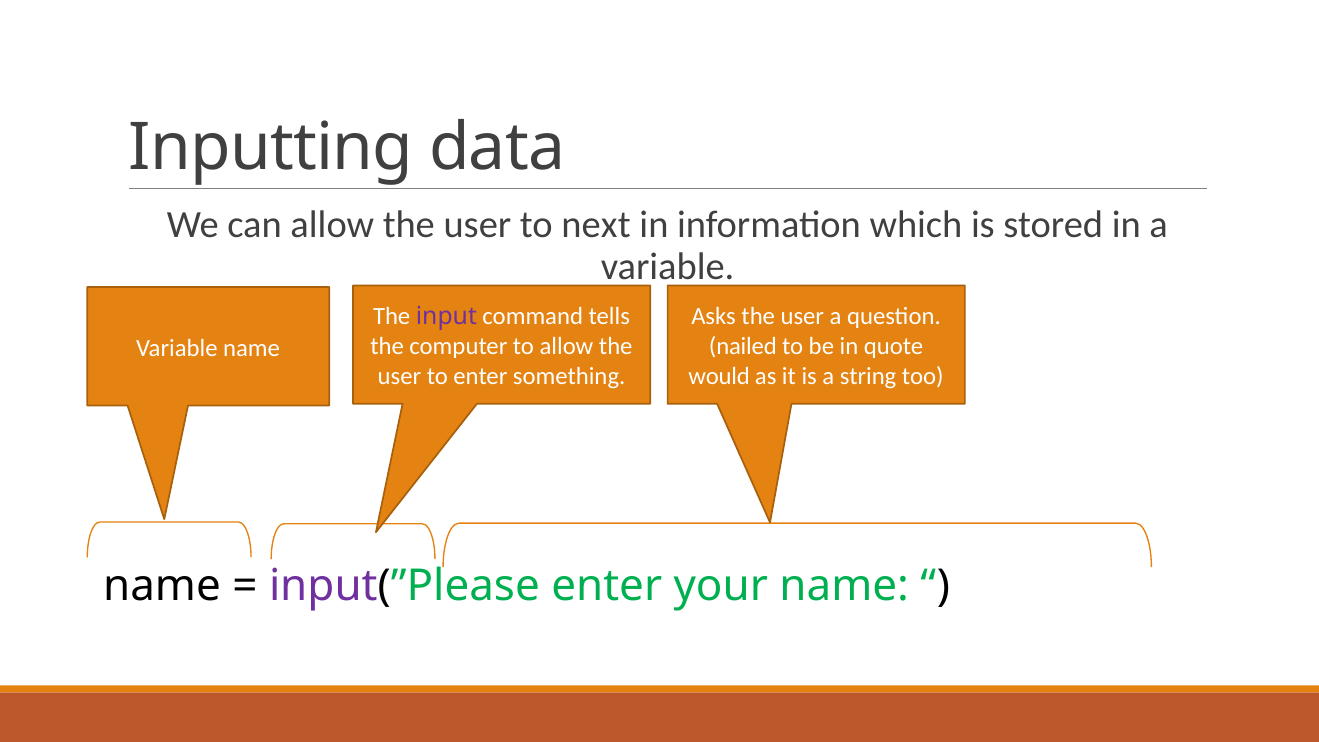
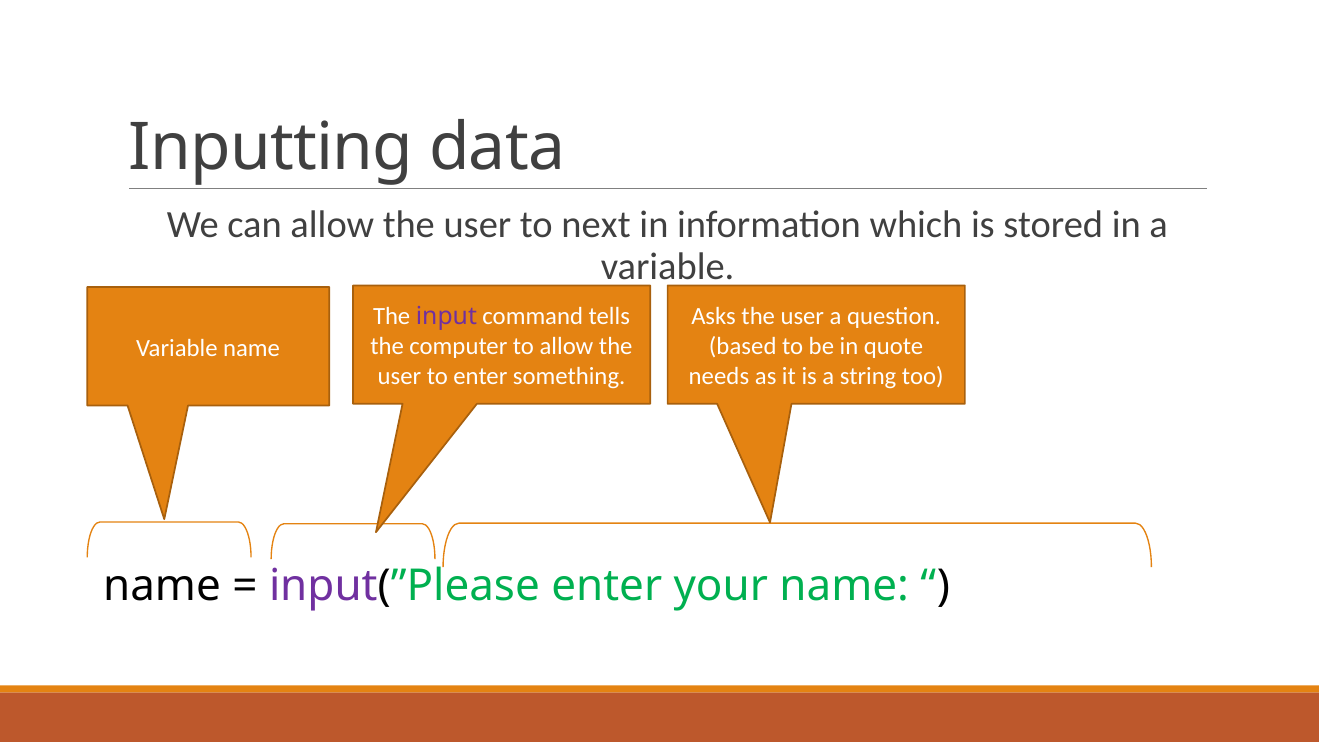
nailed: nailed -> based (743, 346)
would: would -> needs (719, 376)
